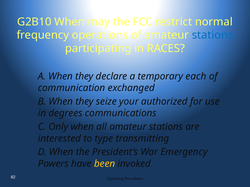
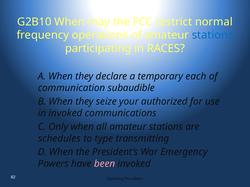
exchanged: exchanged -> subaudible (131, 88)
in degrees: degrees -> invoked (65, 113)
interested: interested -> schedules (59, 139)
been colour: yellow -> pink (105, 164)
